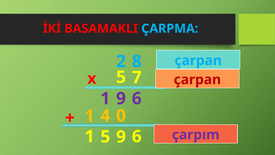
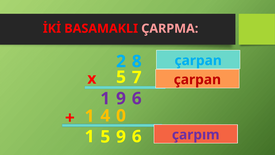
ÇARPMA colour: light blue -> pink (170, 29)
